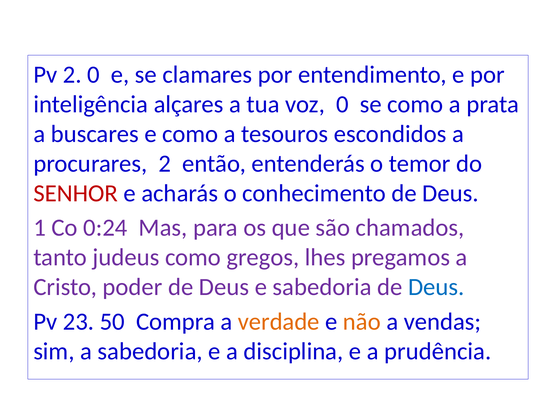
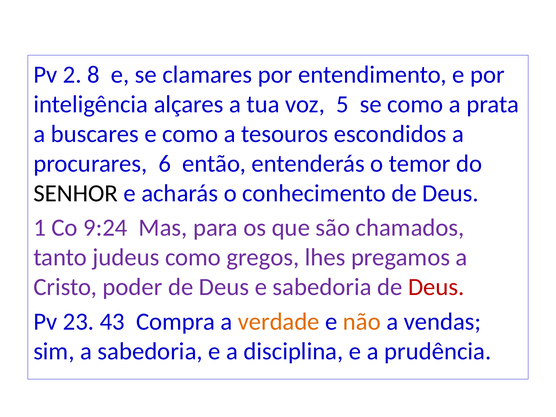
2 0: 0 -> 8 (93, 75)
voz 0: 0 -> 5 (342, 104)
procurares 2: 2 -> 6 (165, 164)
SENHOR colour: red -> black (76, 193)
0:24: 0:24 -> 9:24 (105, 228)
Deus colour: blue -> red (436, 287)
50: 50 -> 43 (112, 322)
